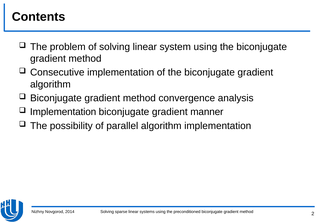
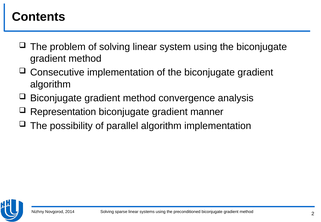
Implementation: Implementation -> Representation (63, 112)
